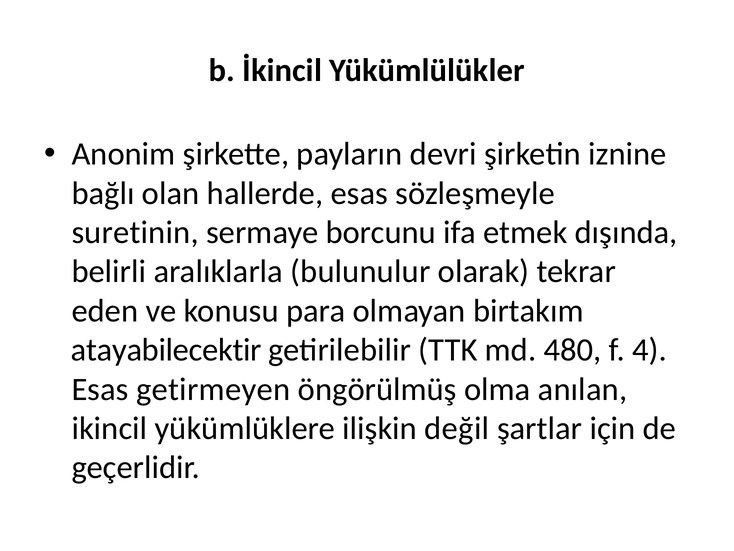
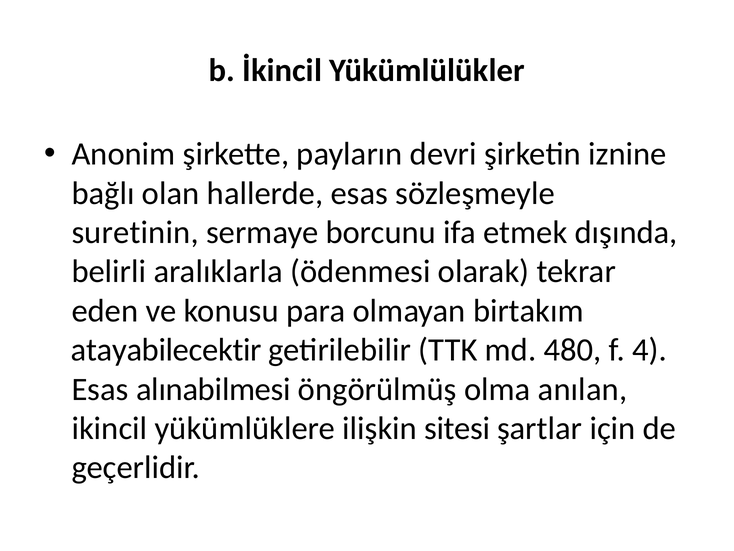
bulunulur: bulunulur -> ödenmesi (360, 271)
getirmeyen: getirmeyen -> alınabilmesi (213, 389)
değil: değil -> sitesi (457, 428)
